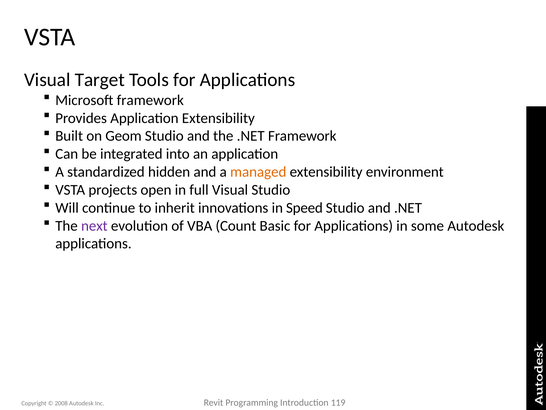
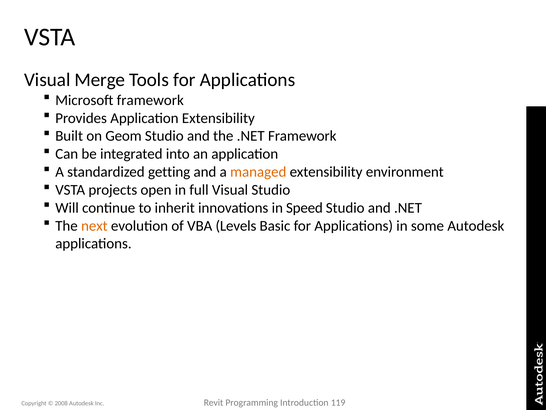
Target: Target -> Merge (100, 80)
hidden: hidden -> getting (169, 172)
next colour: purple -> orange (94, 226)
Count: Count -> Levels (236, 226)
